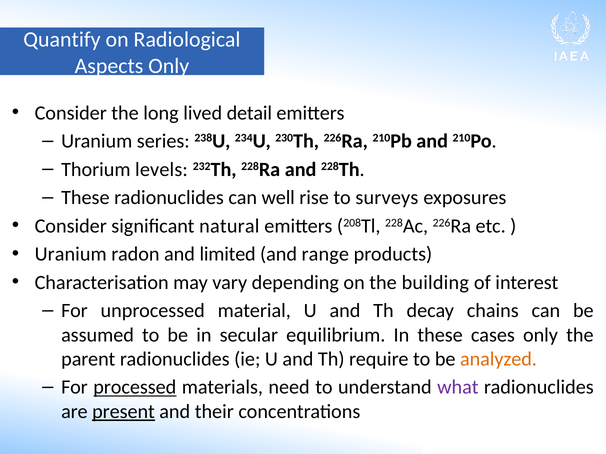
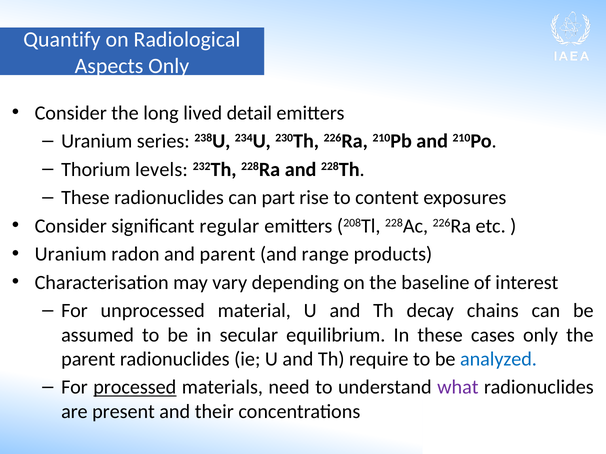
well: well -> part (278, 198)
surveys: surveys -> content (387, 198)
natural: natural -> regular (229, 226)
and limited: limited -> parent (227, 254)
building: building -> baseline (435, 283)
analyzed colour: orange -> blue (499, 359)
present underline: present -> none (123, 412)
